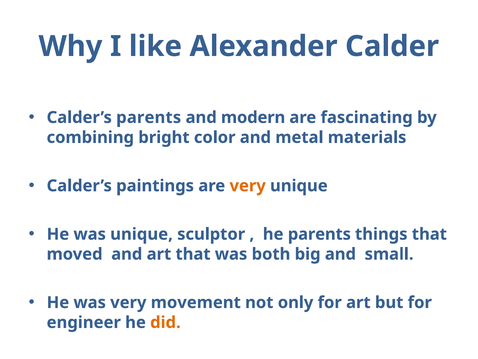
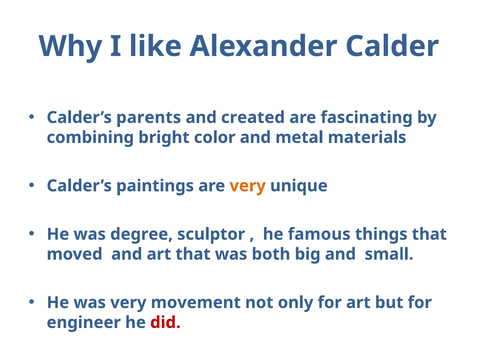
modern: modern -> created (253, 117)
was unique: unique -> degree (142, 234)
he parents: parents -> famous (319, 234)
did colour: orange -> red (165, 322)
